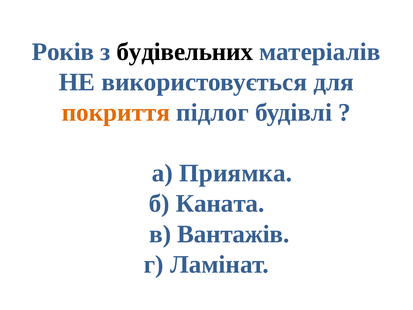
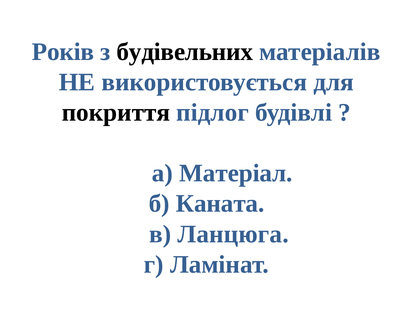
покриття colour: orange -> black (116, 113)
Приямка: Приямка -> Матеріал (236, 173)
Вантажів: Вантажів -> Ланцюга (233, 234)
